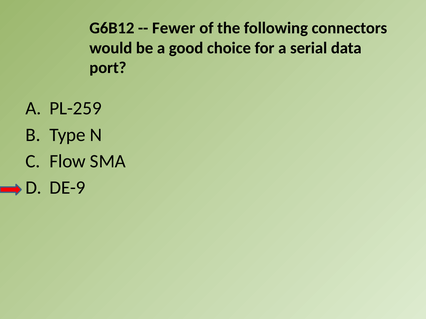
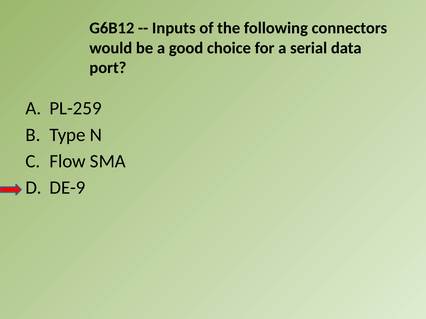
Fewer: Fewer -> Inputs (174, 28)
